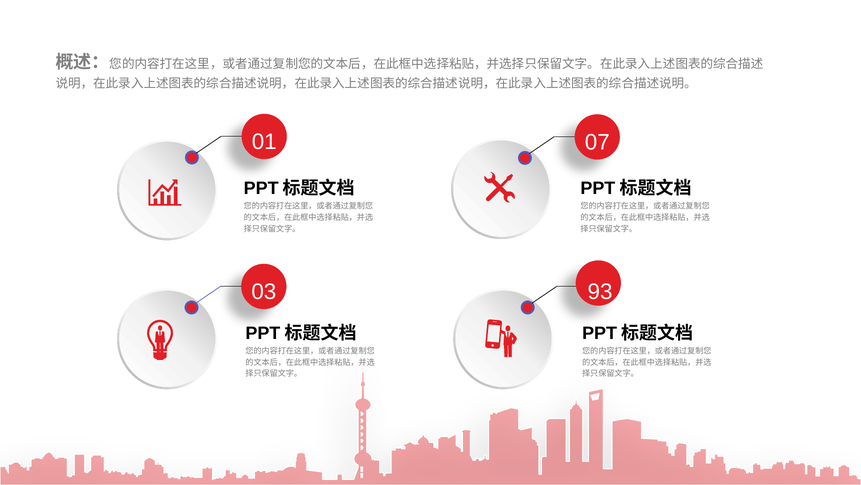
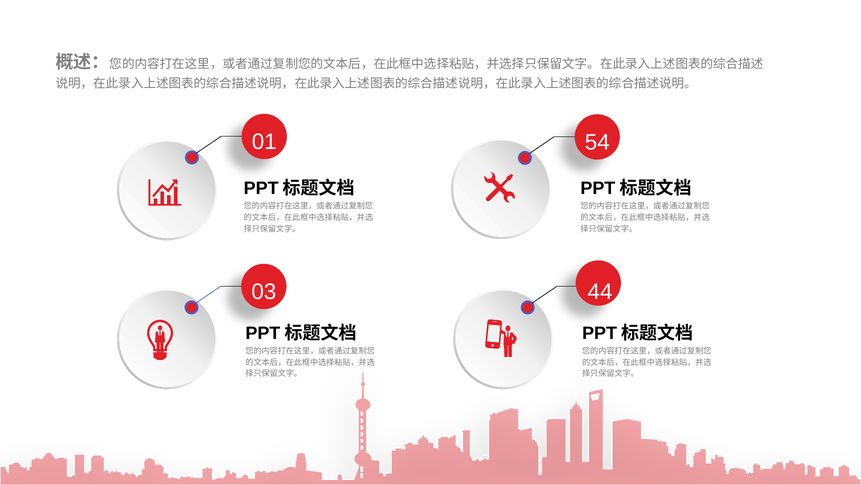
07: 07 -> 54 (597, 142)
93: 93 -> 44 (600, 291)
